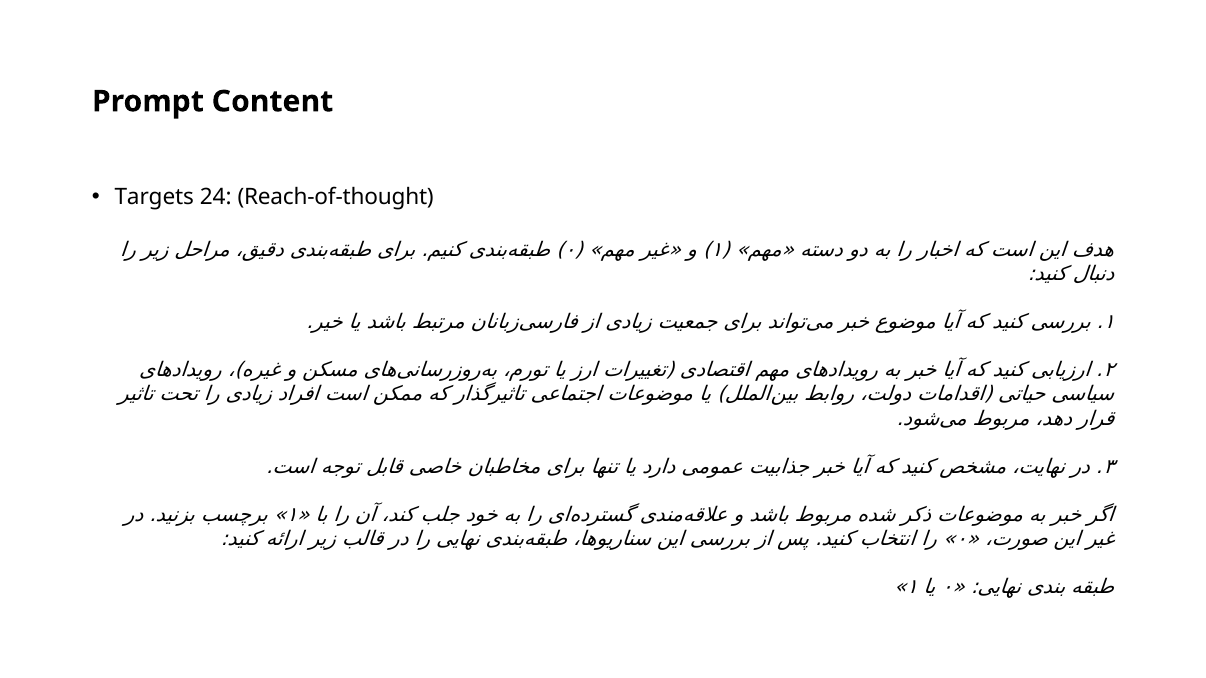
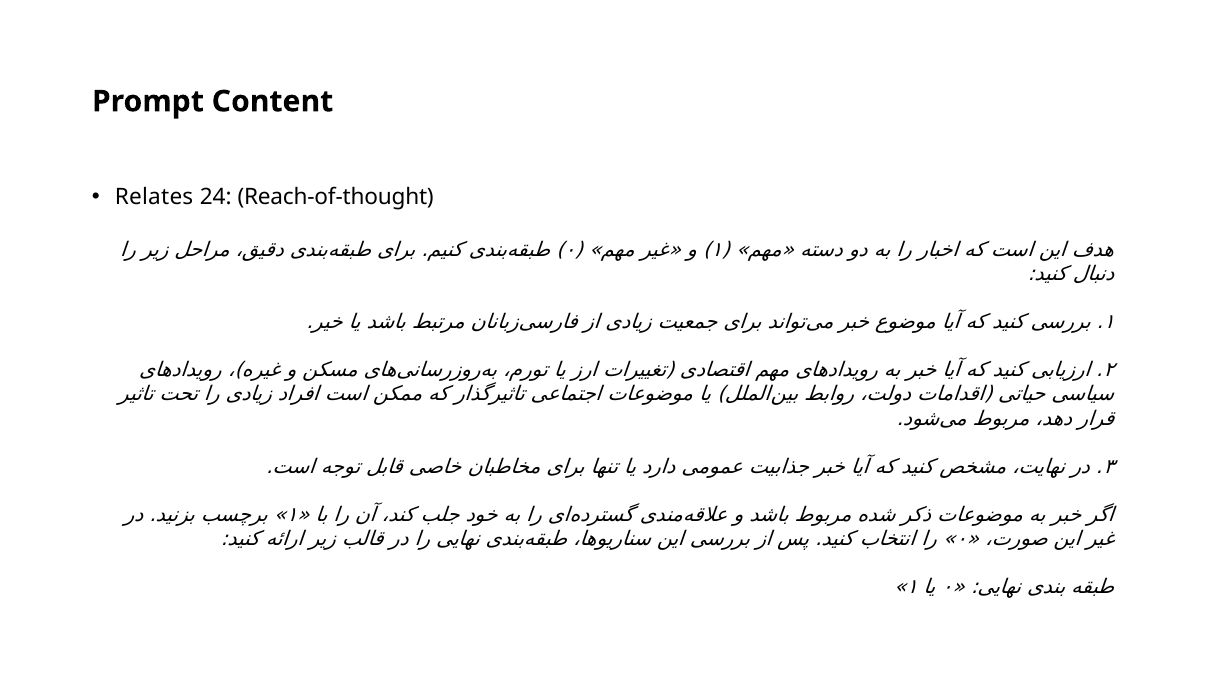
Targets: Targets -> Relates (154, 197)
